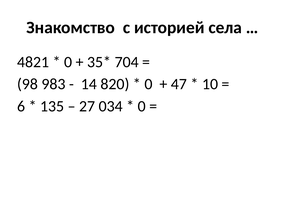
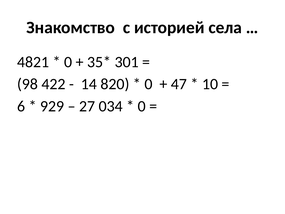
704: 704 -> 301 (127, 62)
983: 983 -> 422 (53, 84)
135: 135 -> 929 (52, 106)
